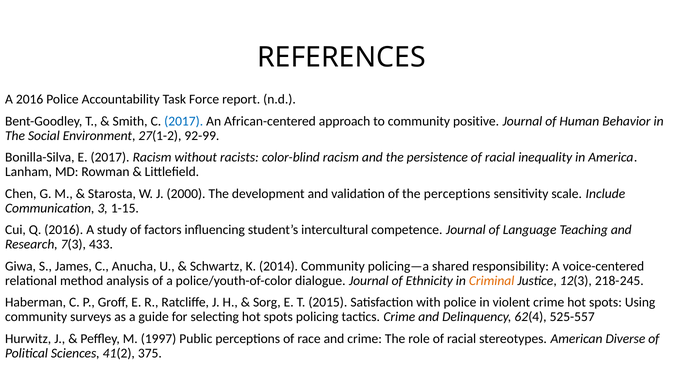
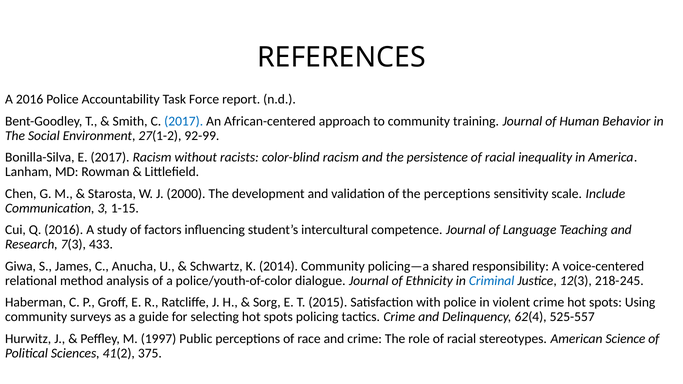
positive: positive -> training (476, 121)
Criminal colour: orange -> blue (492, 281)
Diverse: Diverse -> Science (625, 339)
